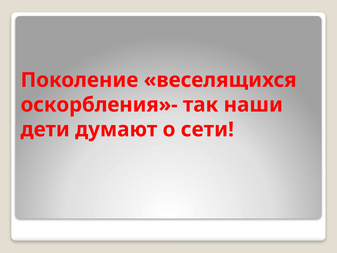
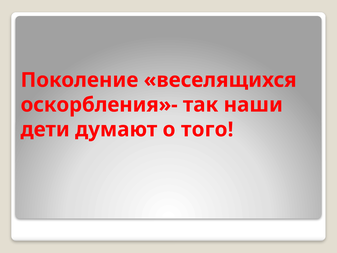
сети: сети -> того (207, 129)
